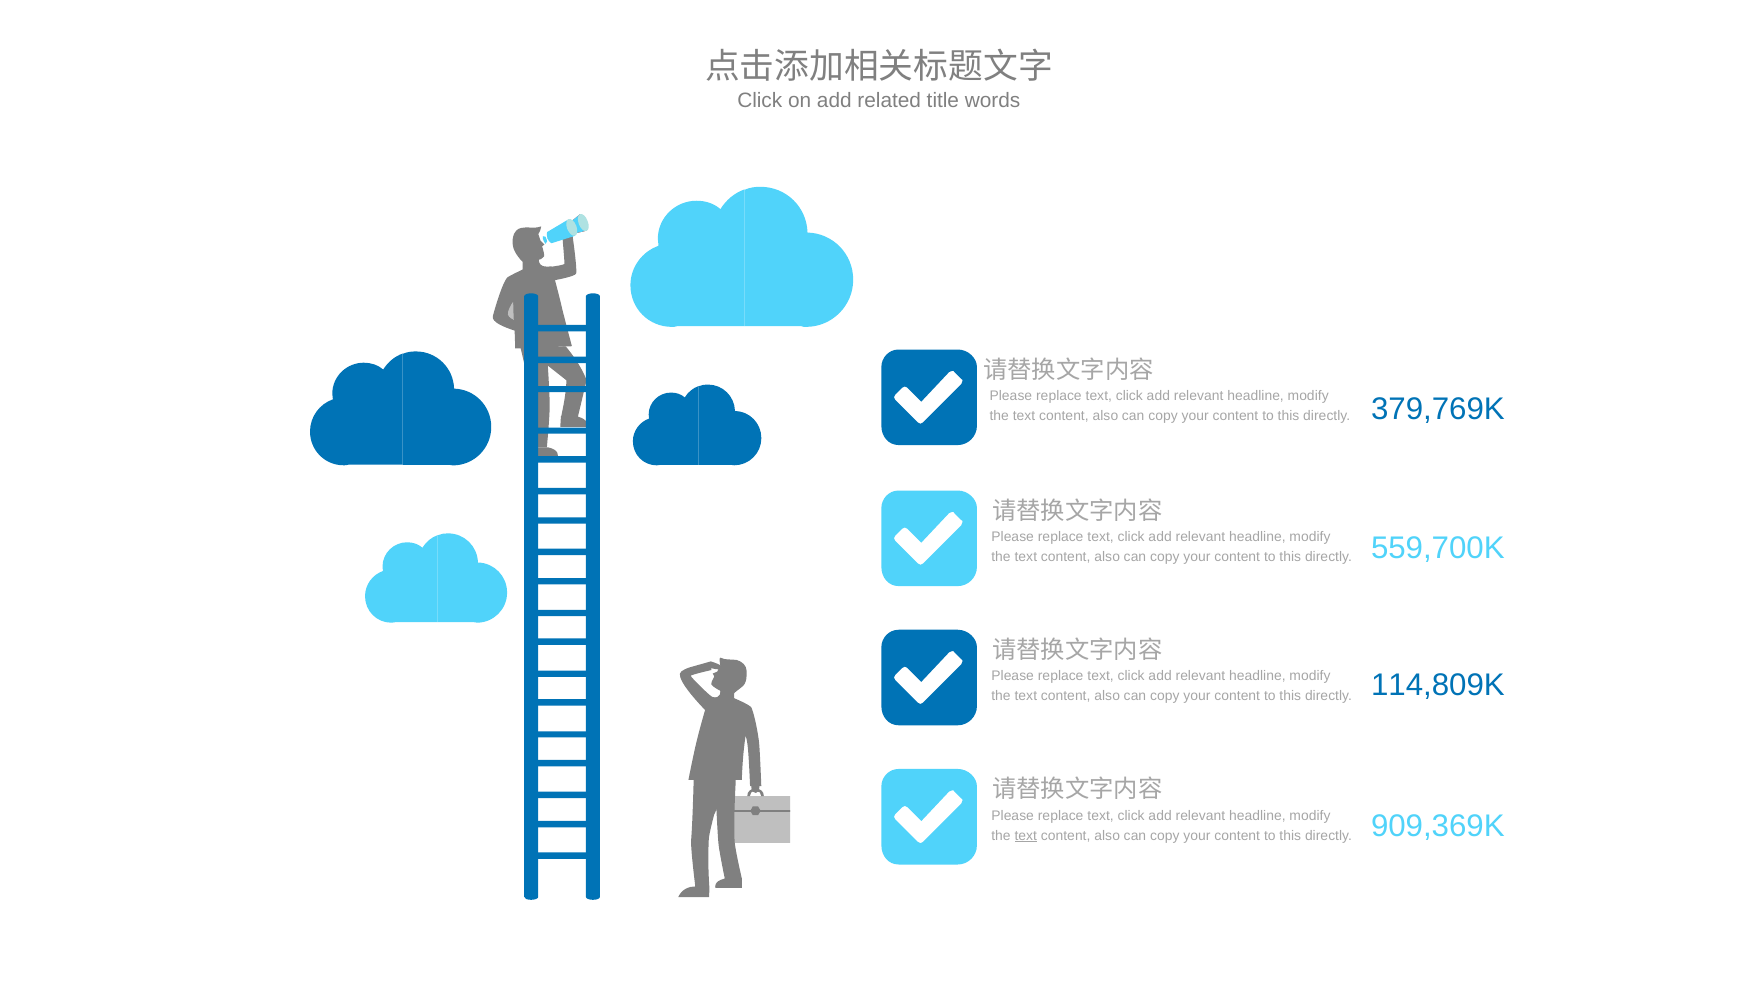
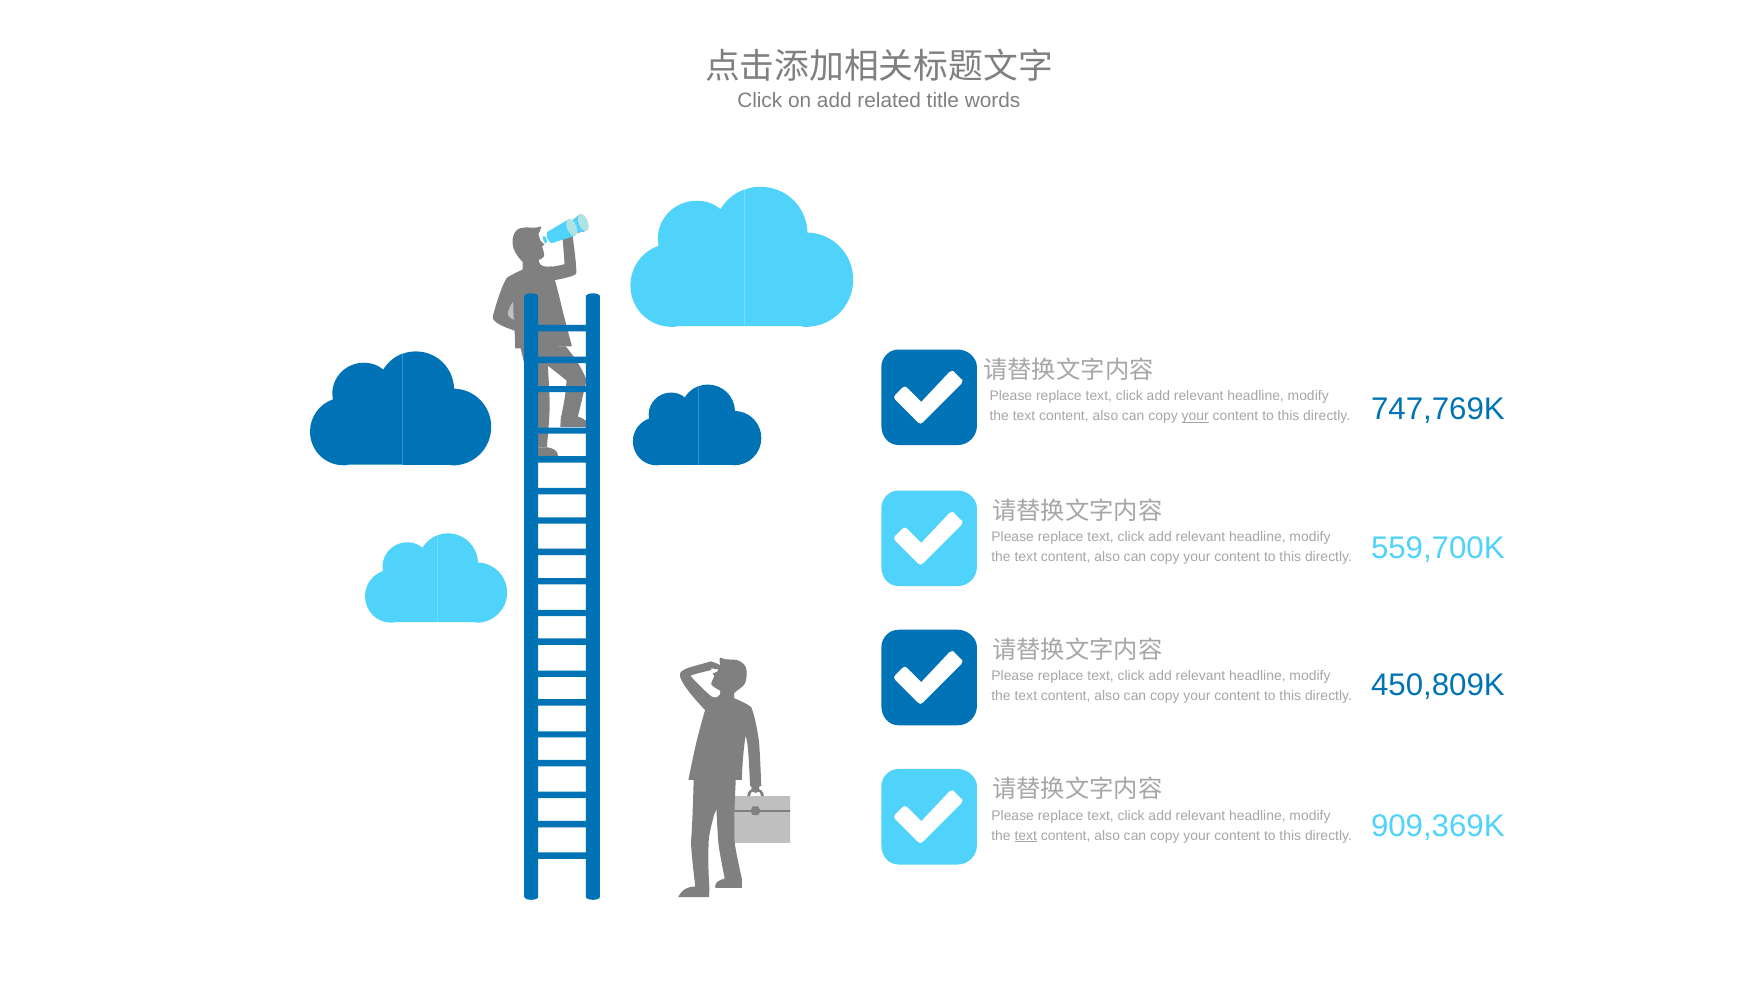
your underline: none -> present (1195, 416)
379,769K: 379,769K -> 747,769K (1438, 409)
114,809K: 114,809K -> 450,809K (1438, 685)
